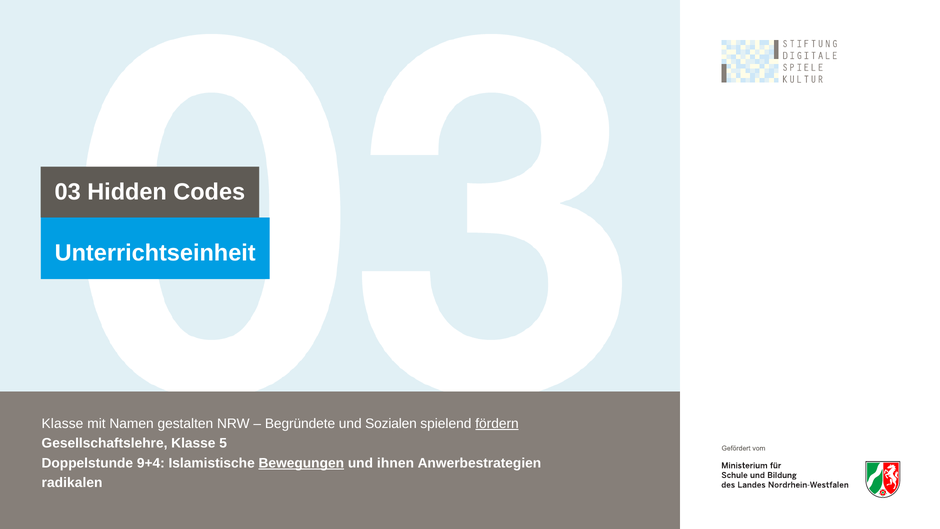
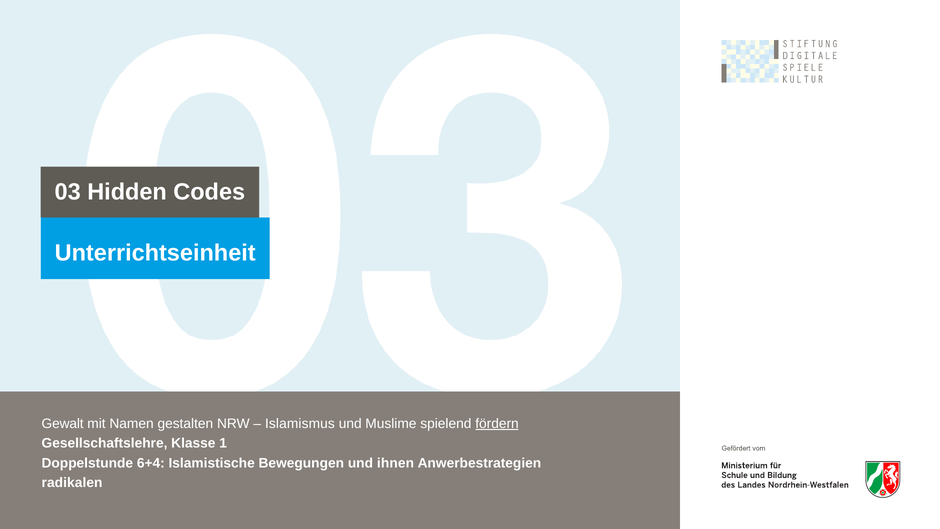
Klasse: Klasse -> Gewalt (63, 423)
Begründete: Begründete -> Islamismus (300, 423)
Sozialen: Sozialen -> Muslime (391, 423)
5: 5 -> 1 (223, 443)
9+4: 9+4 -> 6+4 (151, 463)
Bewegungen underline: present -> none (301, 463)
